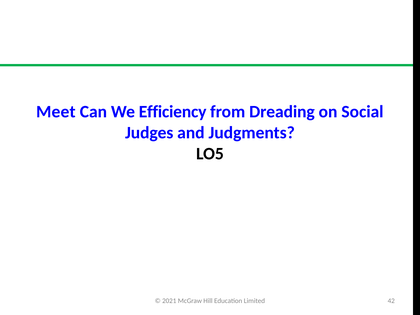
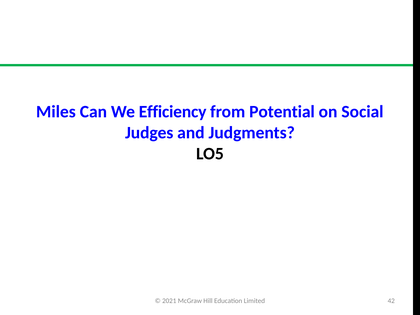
Meet: Meet -> Miles (56, 112)
Dreading: Dreading -> Potential (282, 112)
